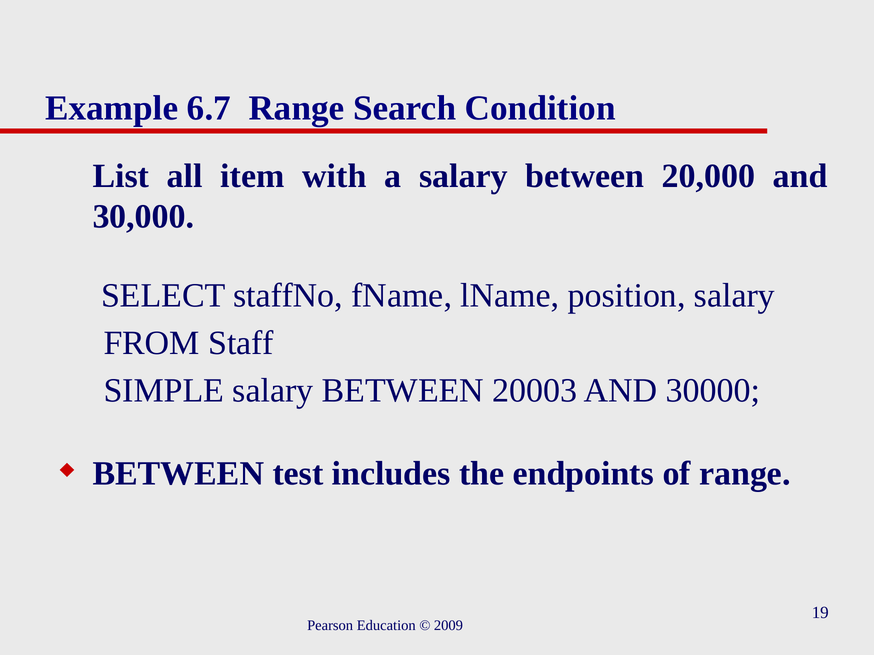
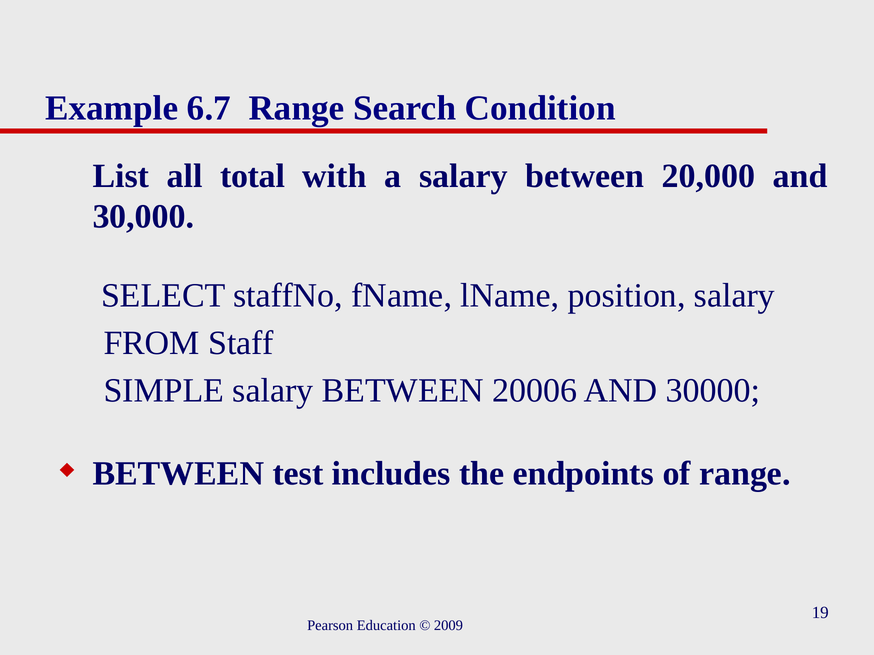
item: item -> total (253, 176)
20003: 20003 -> 20006 (535, 391)
